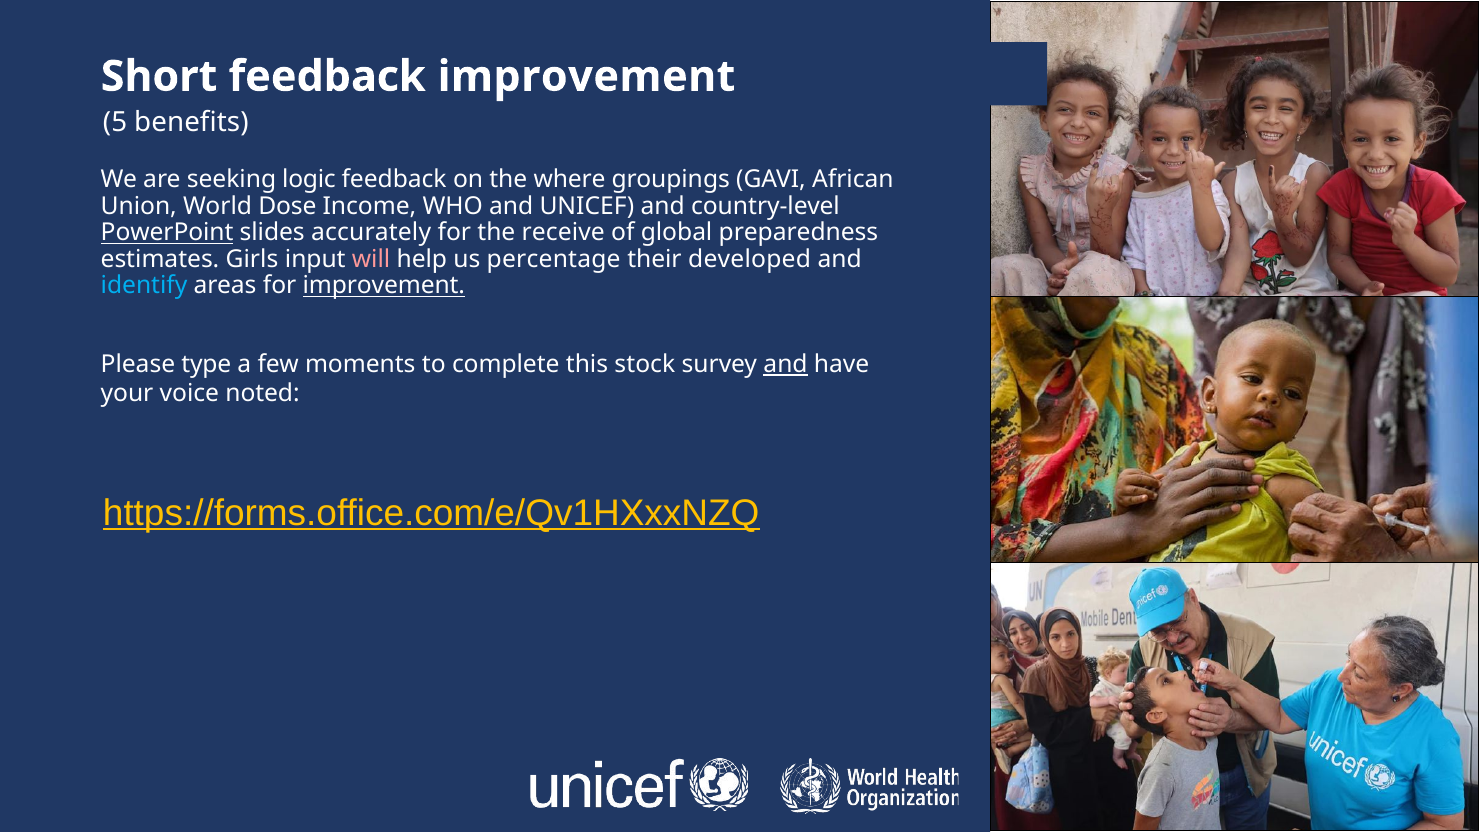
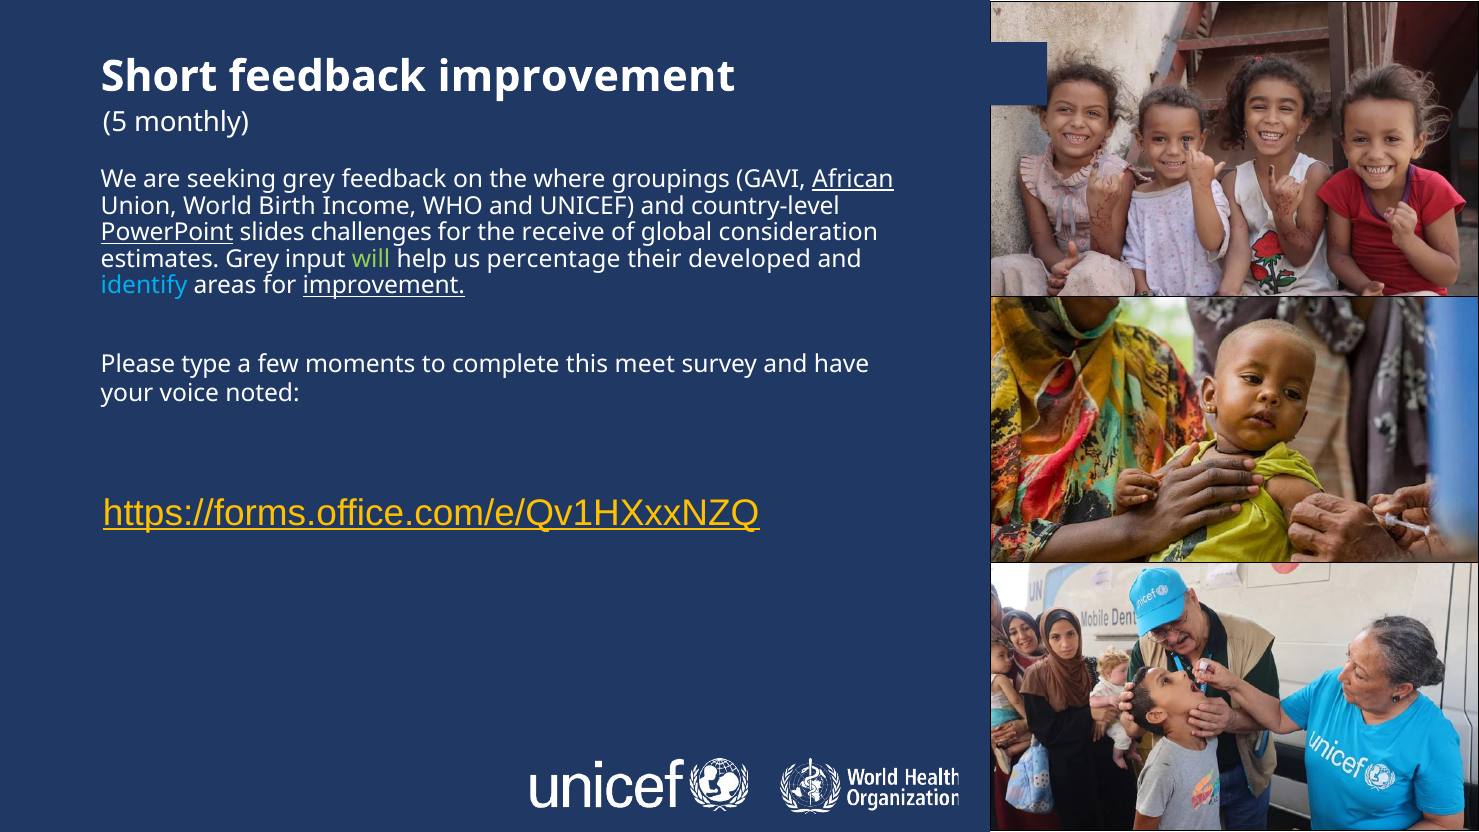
benefits: benefits -> monthly (192, 123)
seeking logic: logic -> grey (309, 179)
African underline: none -> present (853, 179)
Dose: Dose -> Birth (287, 206)
accurately: accurately -> challenges (371, 233)
preparedness: preparedness -> consideration (798, 233)
estimates Girls: Girls -> Grey (252, 259)
will colour: pink -> light green (371, 259)
stock: stock -> meet (645, 364)
and underline: present -> none (786, 364)
